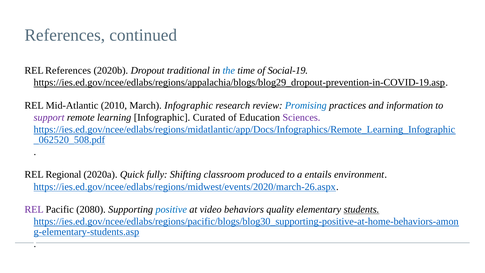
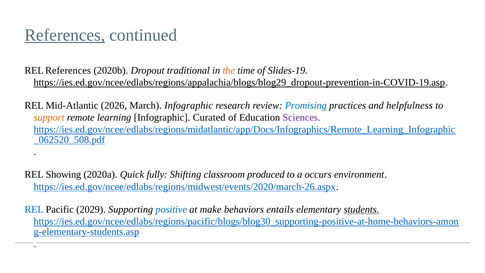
References underline: none -> present (65, 35)
the colour: blue -> orange (229, 70)
Social-19: Social-19 -> Slides-19 (288, 70)
2010: 2010 -> 2026 (114, 105)
information: information -> helpfulness (410, 105)
support colour: purple -> orange (49, 117)
Regional: Regional -> Showing (63, 174)
entails: entails -> occurs (318, 174)
REL colour: purple -> blue (34, 209)
2080: 2080 -> 2029 (91, 209)
video: video -> make (211, 209)
quality: quality -> entails (280, 209)
